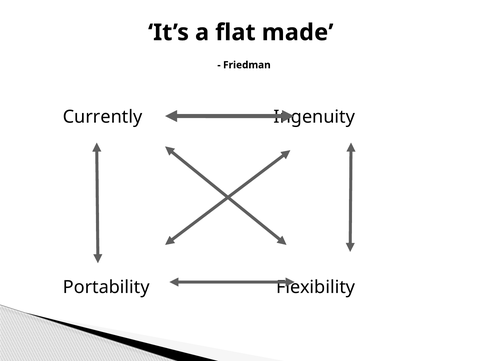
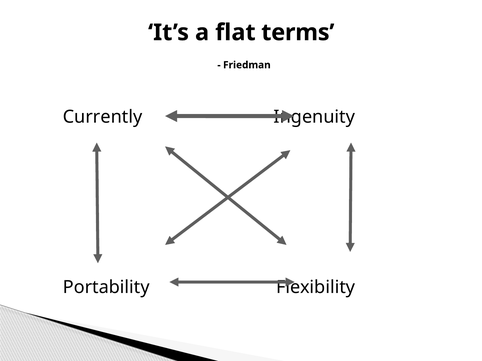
made: made -> terms (298, 33)
